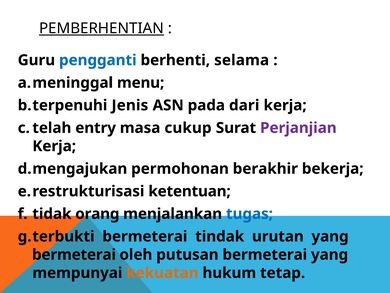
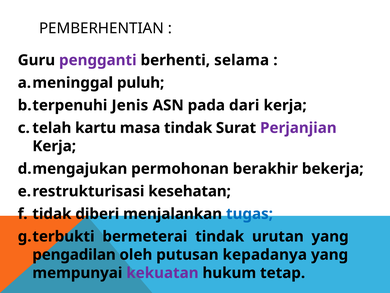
PEMBERHENTIAN underline: present -> none (101, 28)
pengganti colour: blue -> purple (98, 60)
menu: menu -> puluh (141, 83)
entry: entry -> kartu (96, 128)
masa cukup: cukup -> tindak (188, 128)
ketentuan: ketentuan -> kesehatan (190, 191)
orang: orang -> diberi (97, 214)
bermeterai: bermeterai -> pengadilan (74, 254)
putusan bermeterai: bermeterai -> kepadanya (265, 254)
kekuatan colour: orange -> purple (162, 272)
